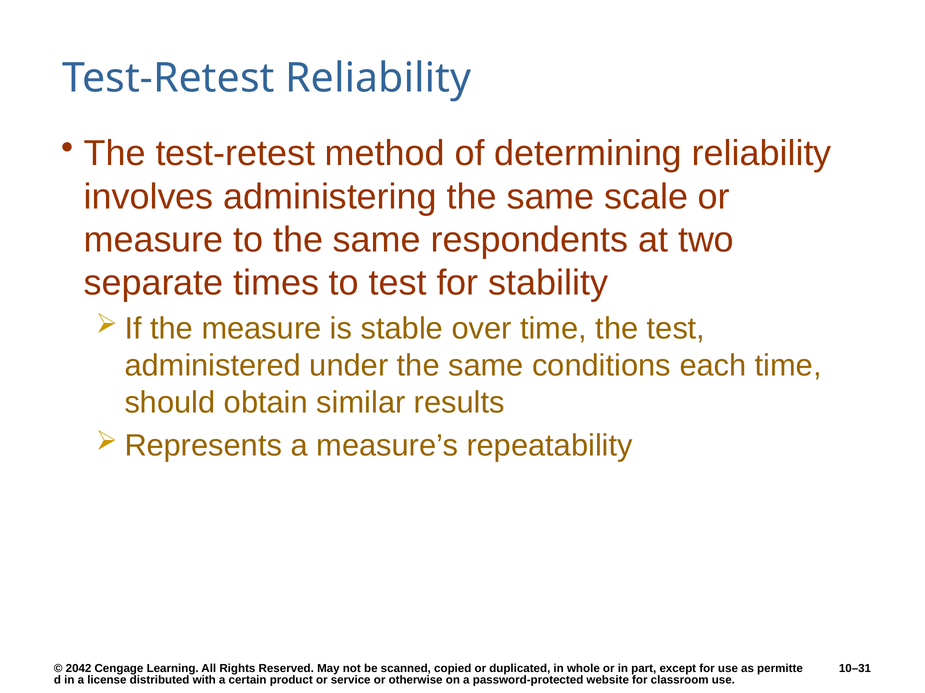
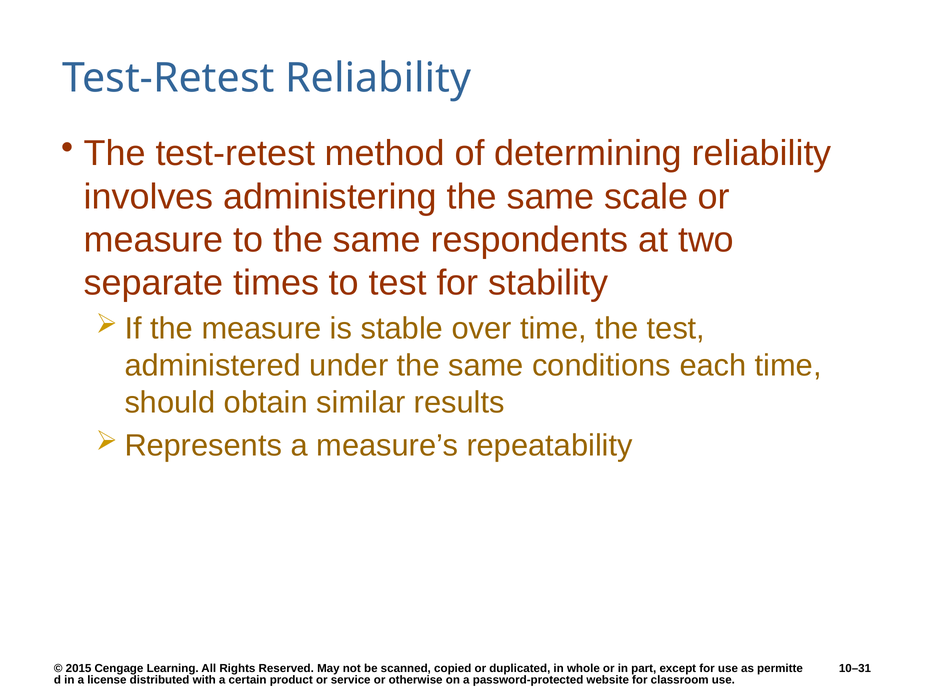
2042: 2042 -> 2015 (79, 669)
